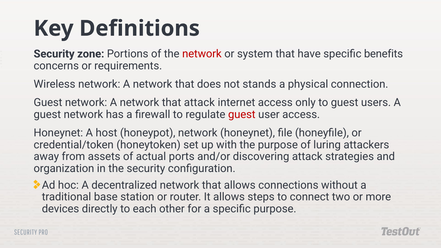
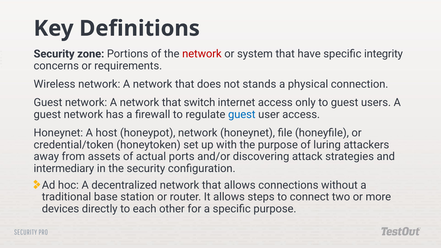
benefits: benefits -> integrity (384, 54)
that attack: attack -> switch (200, 103)
guest colour: red -> blue (242, 114)
organization: organization -> intermediary (64, 169)
